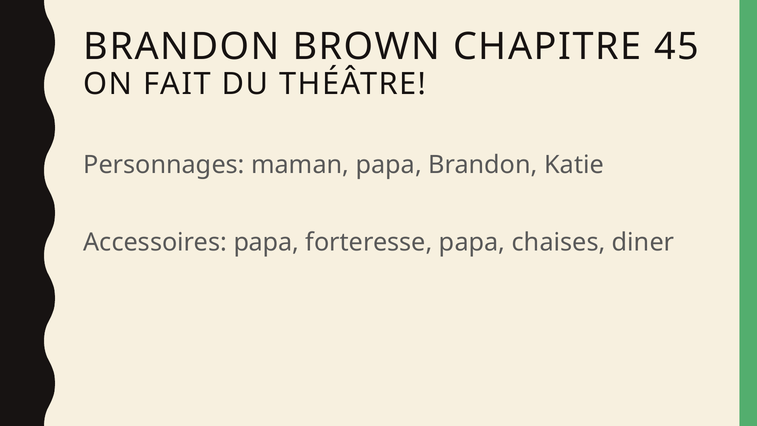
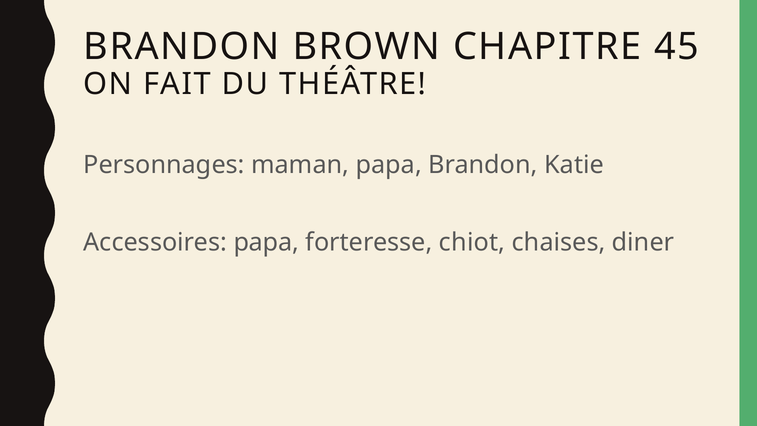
forteresse papa: papa -> chiot (472, 242)
